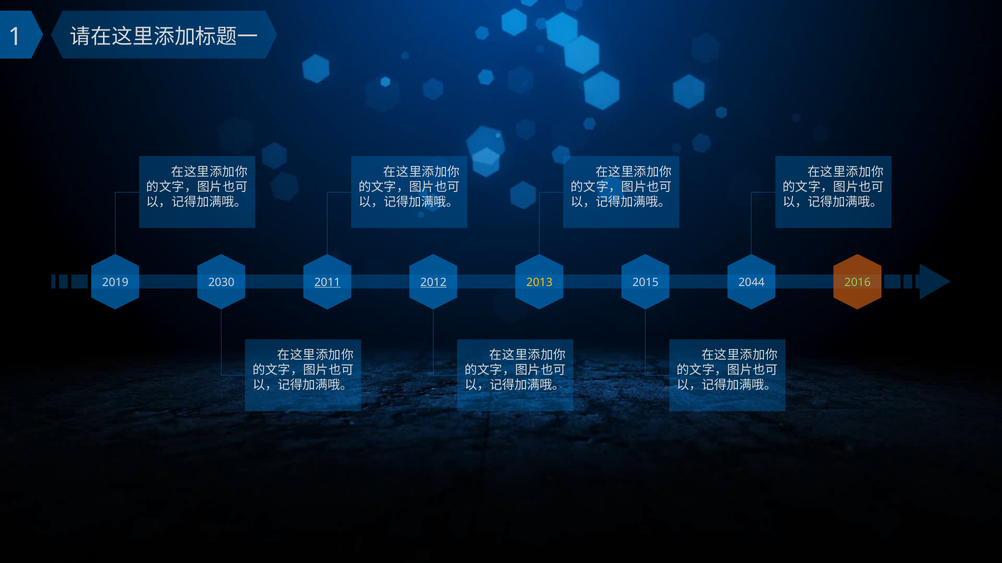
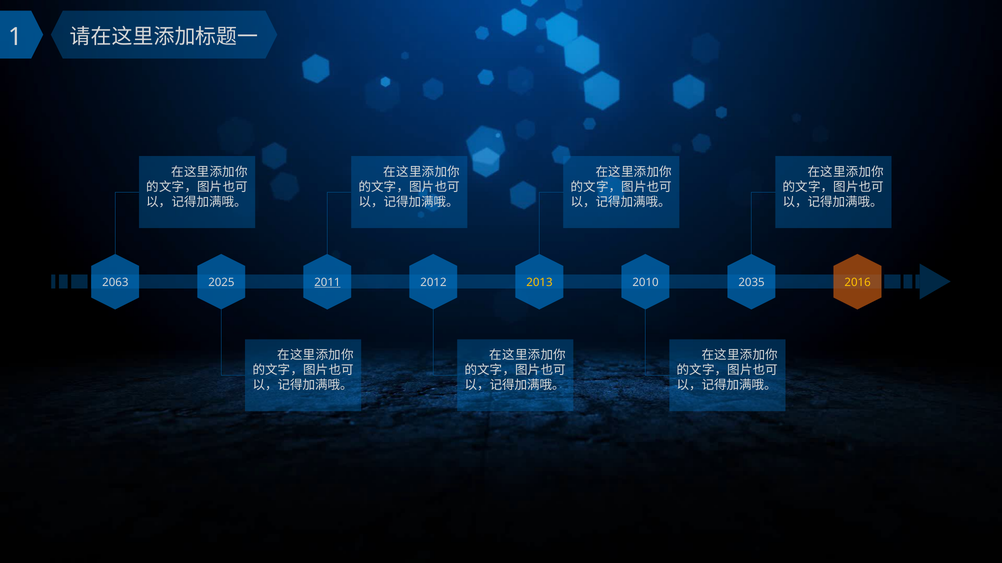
2019: 2019 -> 2063 (115, 283)
2030: 2030 -> 2025 (221, 283)
2012 underline: present -> none (433, 283)
2015: 2015 -> 2010 (646, 283)
2044: 2044 -> 2035 (752, 283)
2016 colour: light green -> yellow (858, 283)
